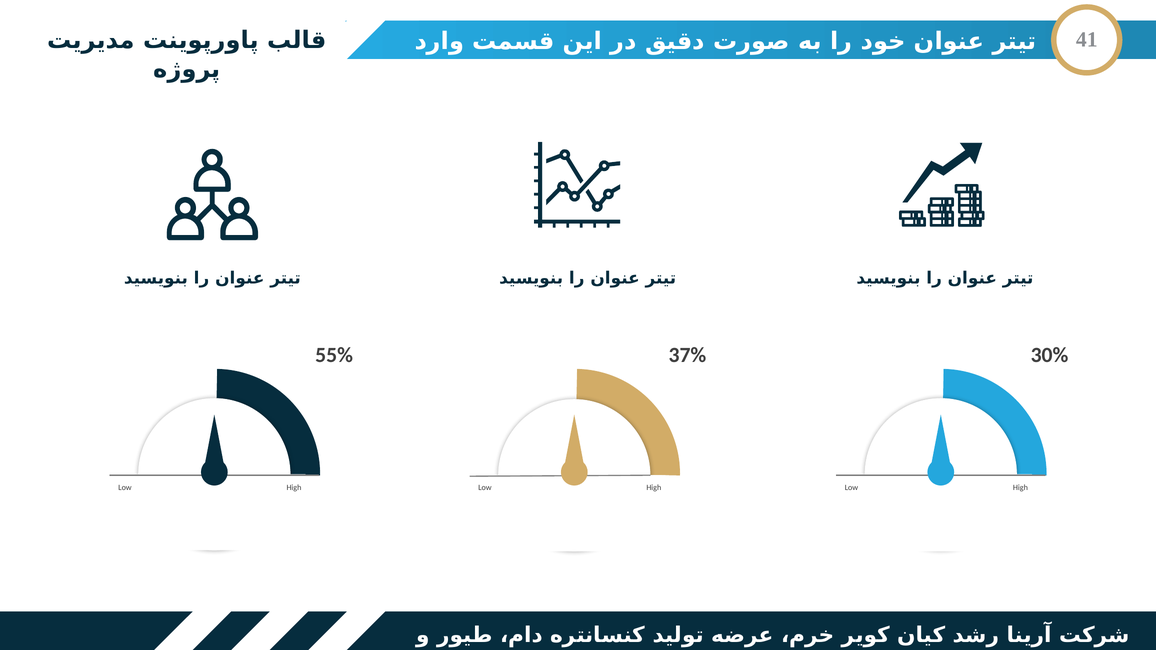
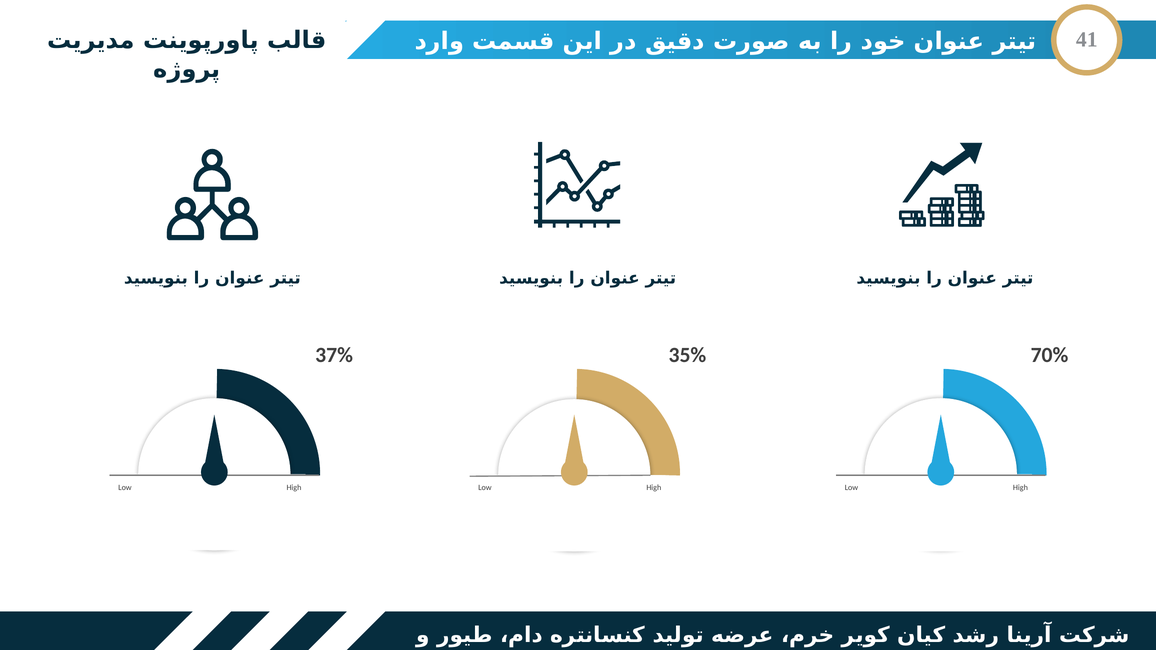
55%: 55% -> 37% (334, 355)
37%: 37% -> 35% (687, 355)
30%: 30% -> 70% (1049, 355)
